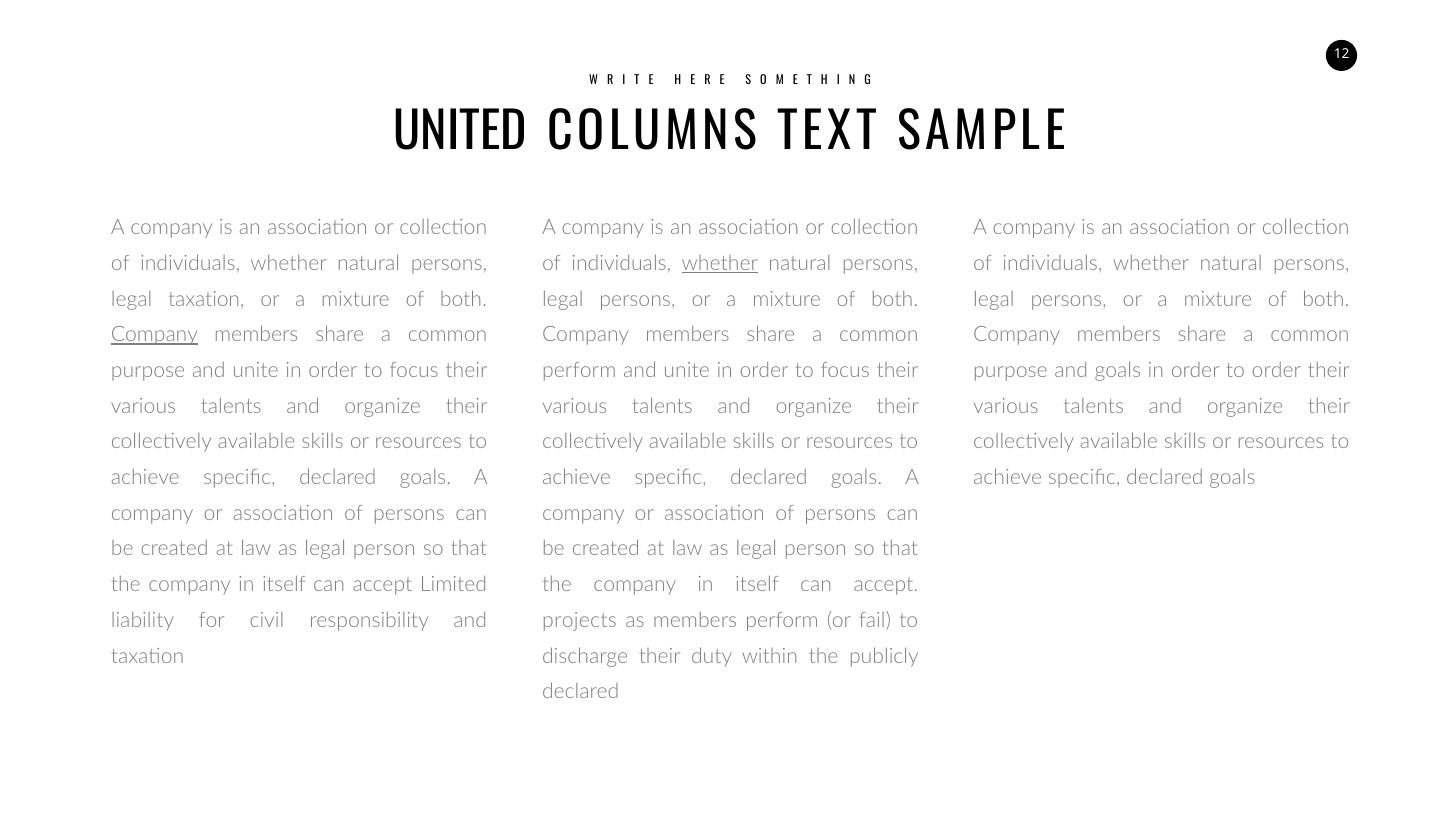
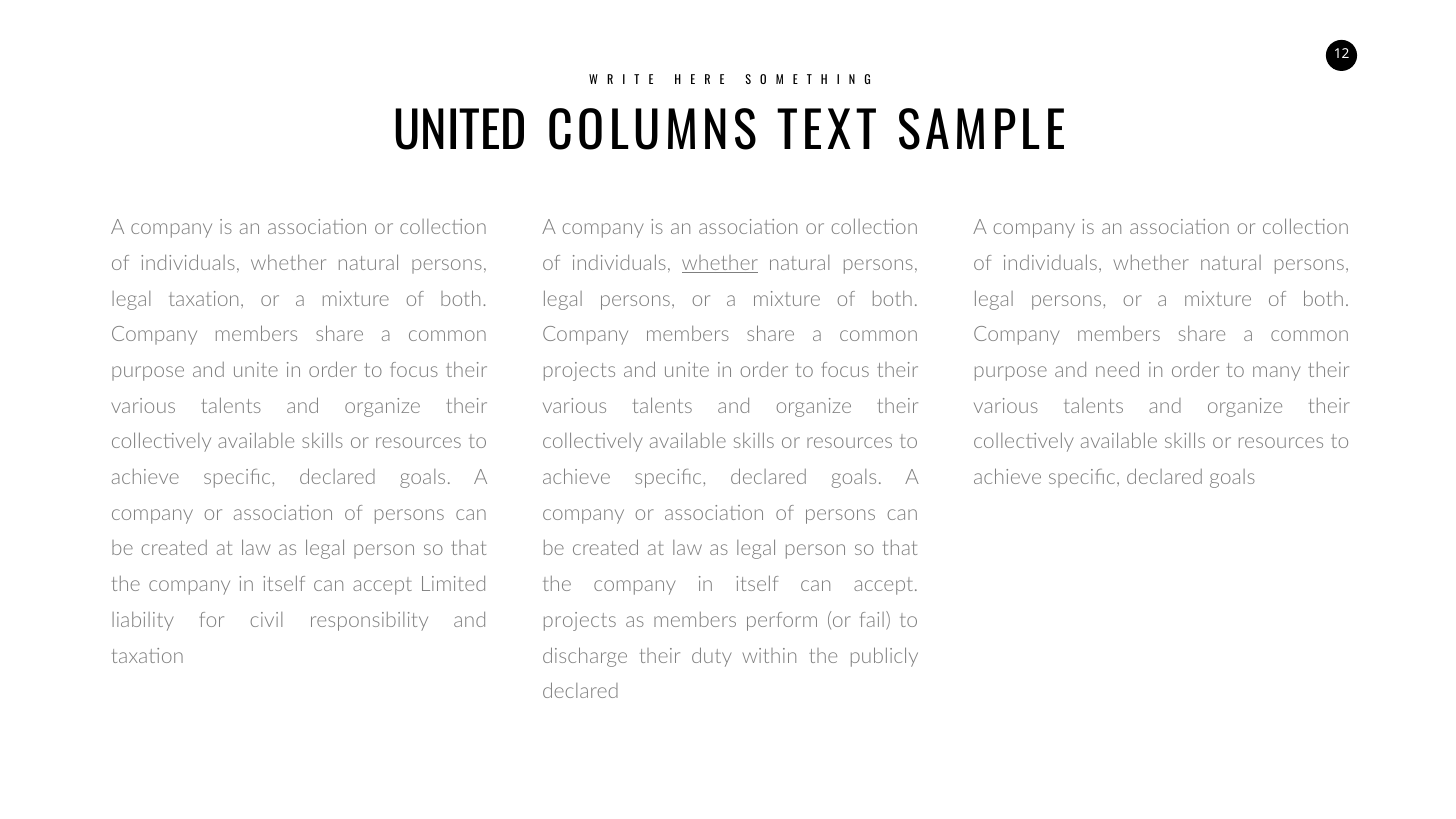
Company underline: present -> none (154, 335)
perform: perform -> projects (579, 371)
and goals: goals -> need (1118, 371)
to order: order -> many (1276, 371)
